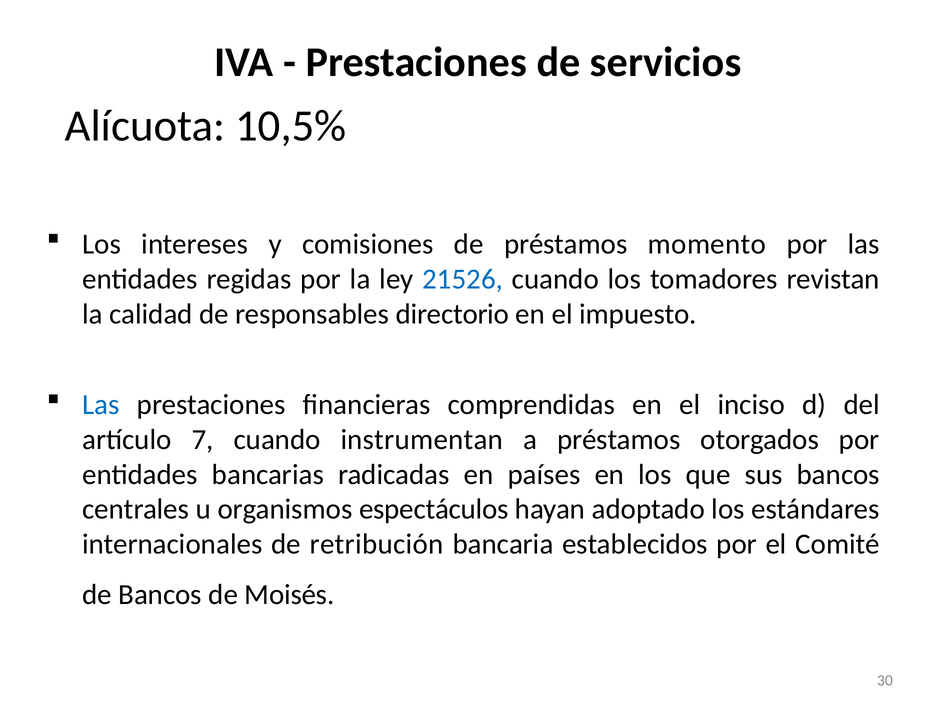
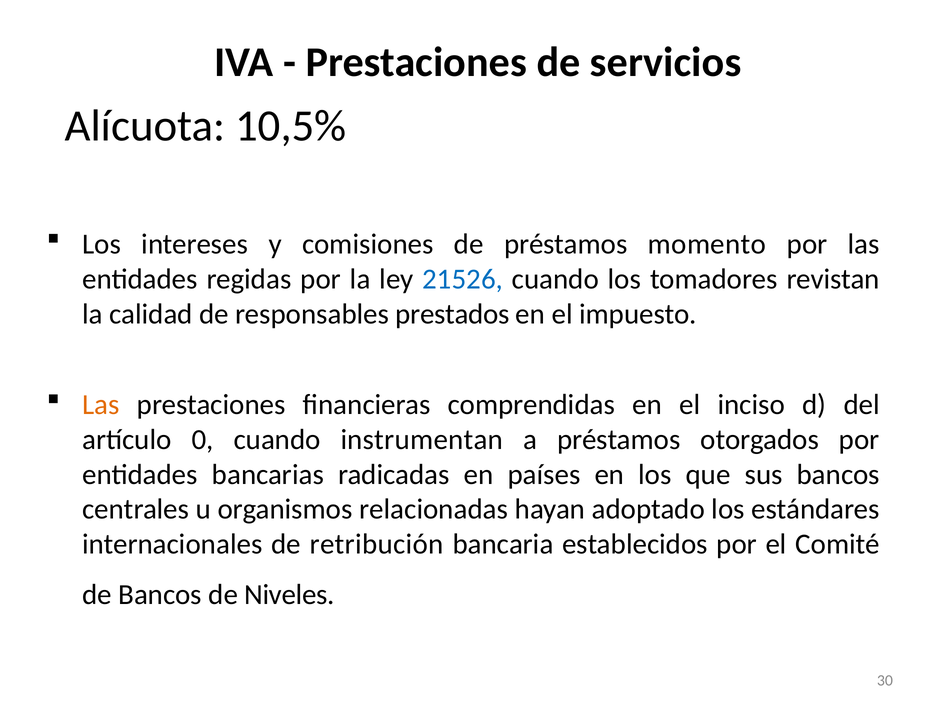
directorio: directorio -> prestados (452, 314)
Las colour: blue -> orange (101, 405)
7: 7 -> 0 (203, 439)
espectáculos: espectáculos -> relacionadas (434, 509)
Moisés: Moisés -> Niveles (289, 594)
